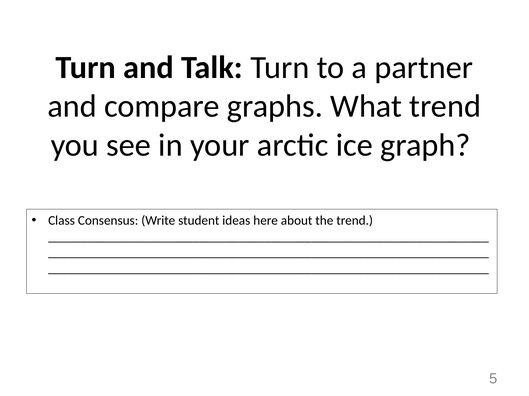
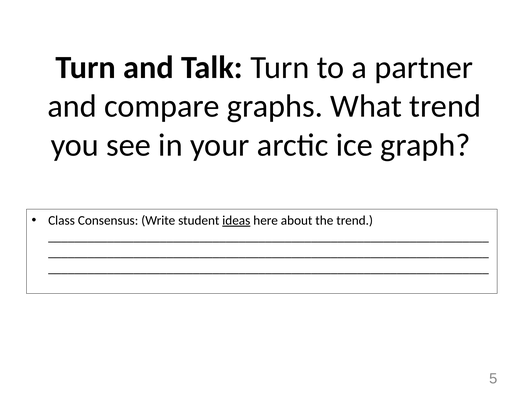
ideas underline: none -> present (236, 221)
